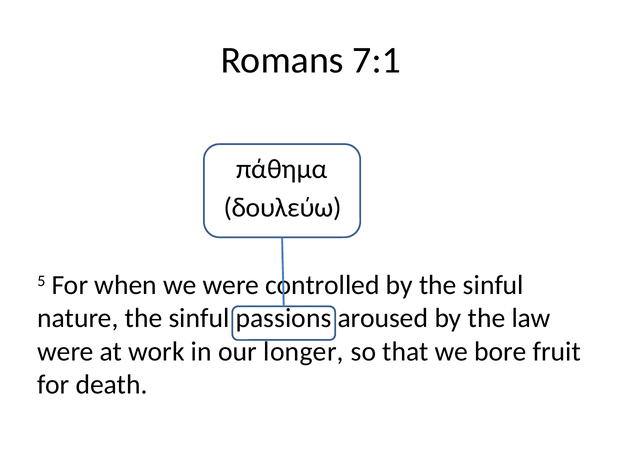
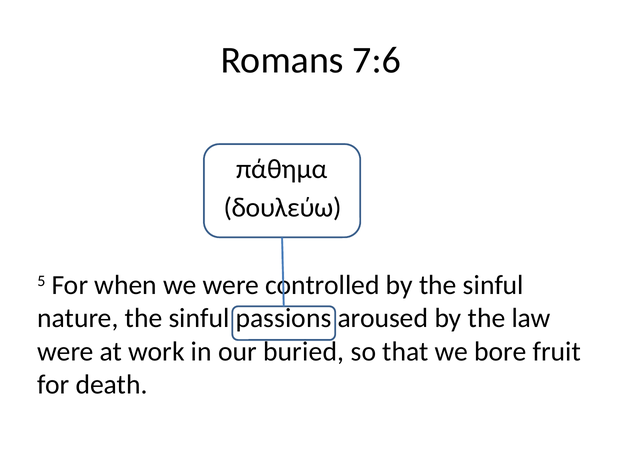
7:1: 7:1 -> 7:6 (377, 60)
longer: longer -> buried (304, 352)
